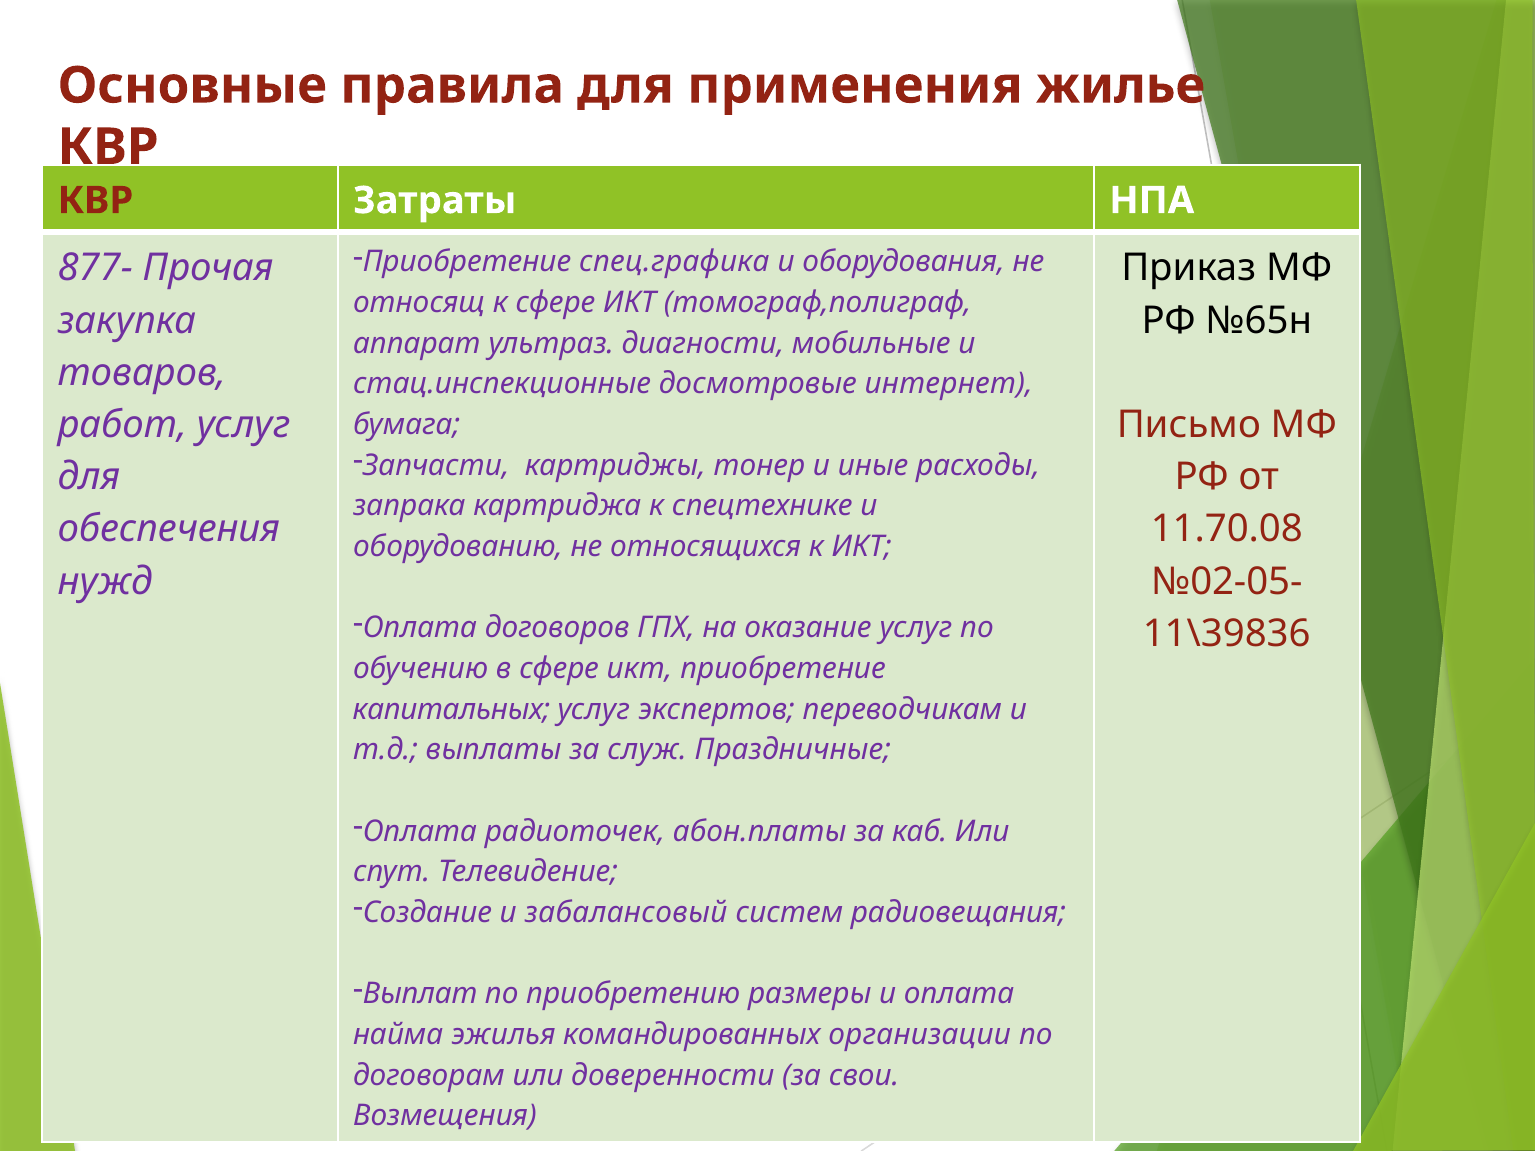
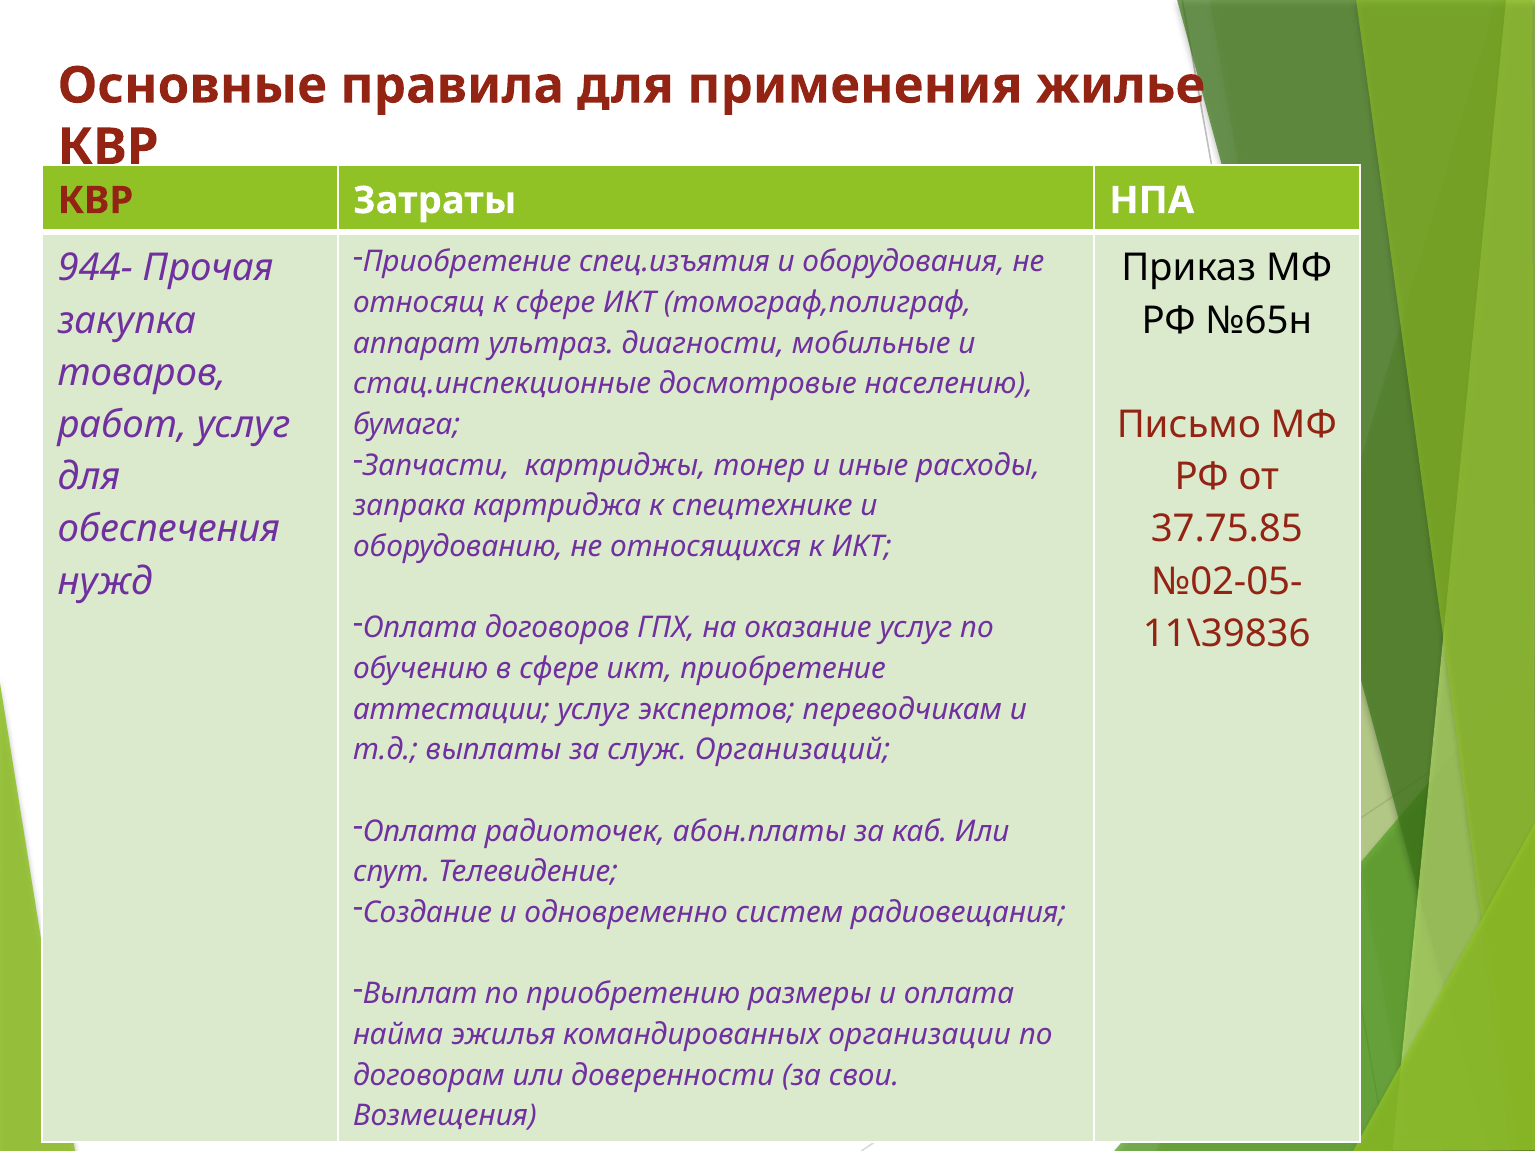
спец.графика: спец.графика -> спец.изъятия (674, 262)
877-: 877- -> 944- (95, 268)
интернет: интернет -> населению (949, 384)
11.70.08: 11.70.08 -> 37.75.85 (1227, 529)
капитальных: капитальных -> аттестации (451, 709)
Праздничные: Праздничные -> Организаций (793, 750)
забалансовый: забалансовый -> одновременно (626, 913)
